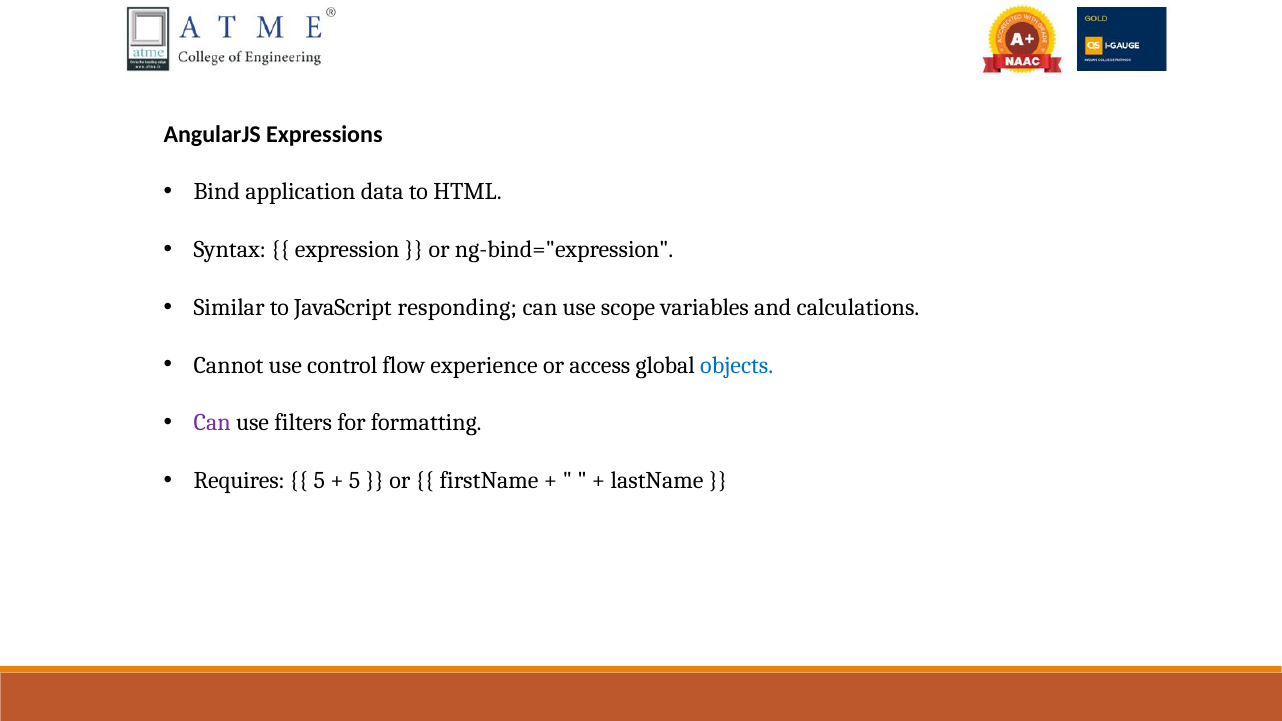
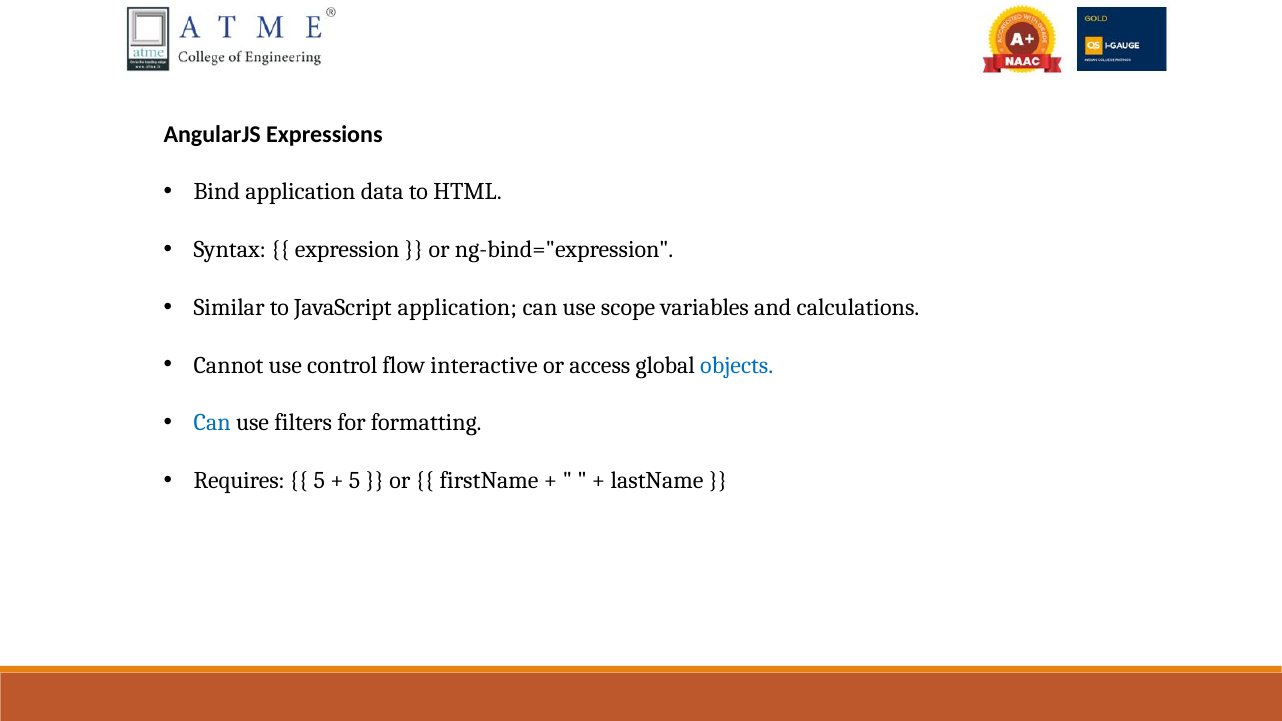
JavaScript responding: responding -> application (457, 307)
experience: experience -> interactive (484, 365)
Can colour: purple -> blue (212, 423)
